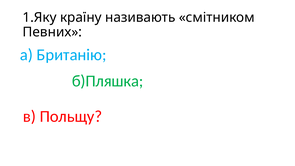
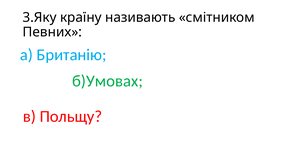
1.Яку: 1.Яку -> 3.Яку (40, 17)
б)Пляшка: б)Пляшка -> б)Умовах (107, 81)
